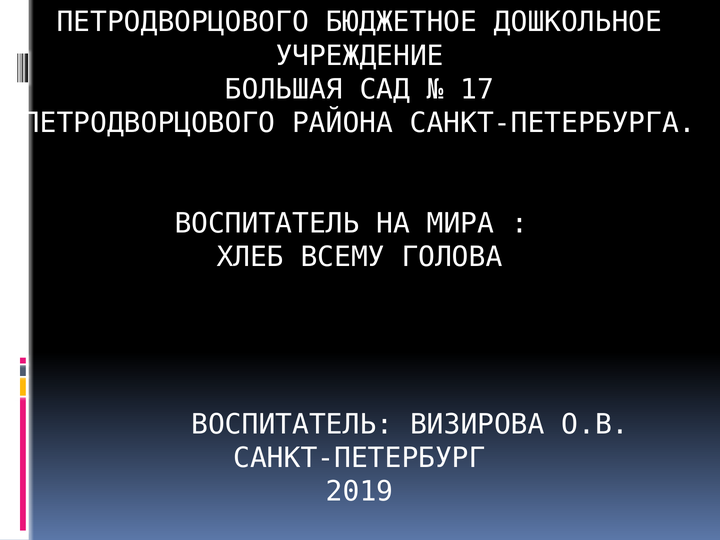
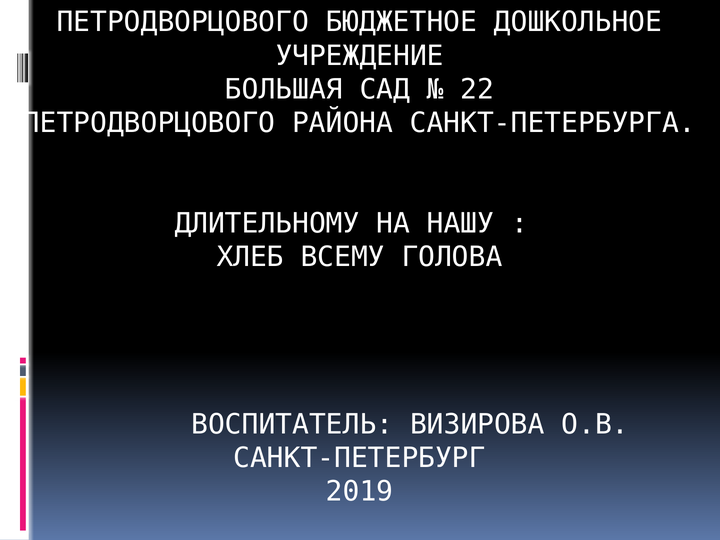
17: 17 -> 22 (477, 89)
ВОСПИТАТЕЛЬ: ВОСПИТАТЕЛЬ -> ДЛИТЕЛЬНОМУ (267, 223)
МИРА: МИРА -> НАШУ (460, 223)
